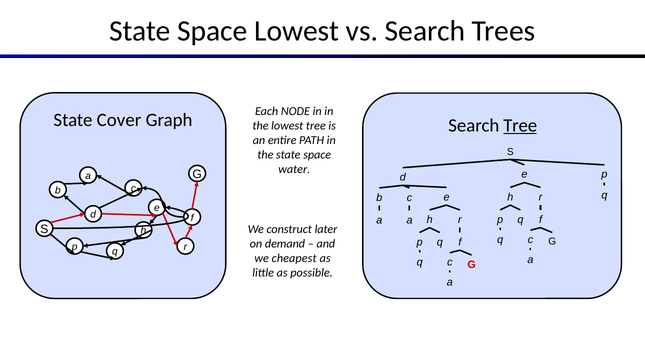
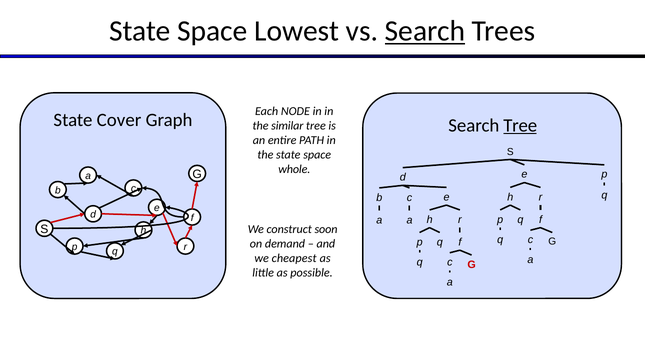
Search underline: none -> present (425, 31)
the lowest: lowest -> similar (287, 126)
water: water -> whole (294, 169)
later: later -> soon (326, 229)
